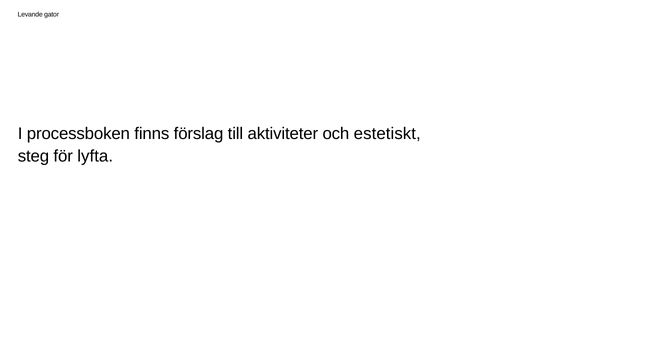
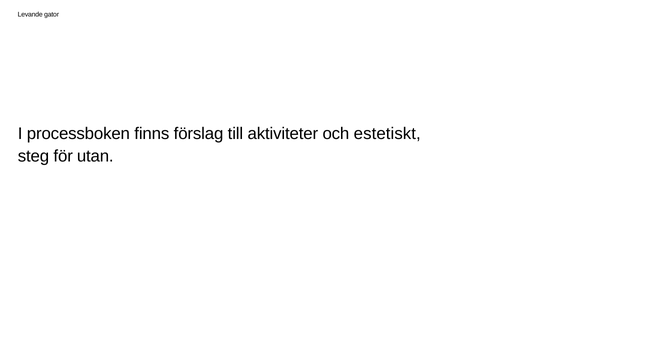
lyfta: lyfta -> utan (95, 156)
